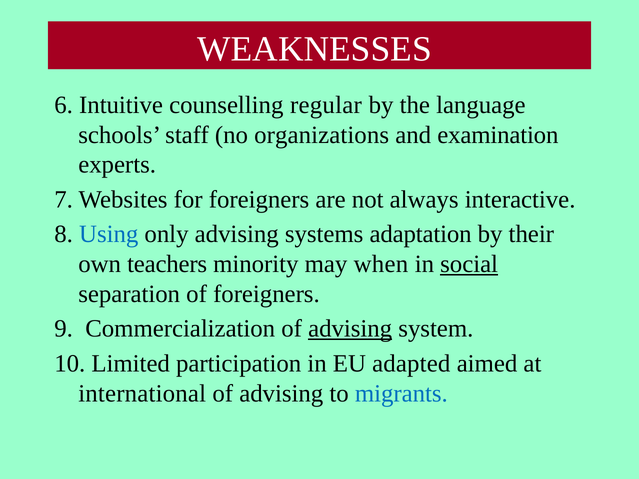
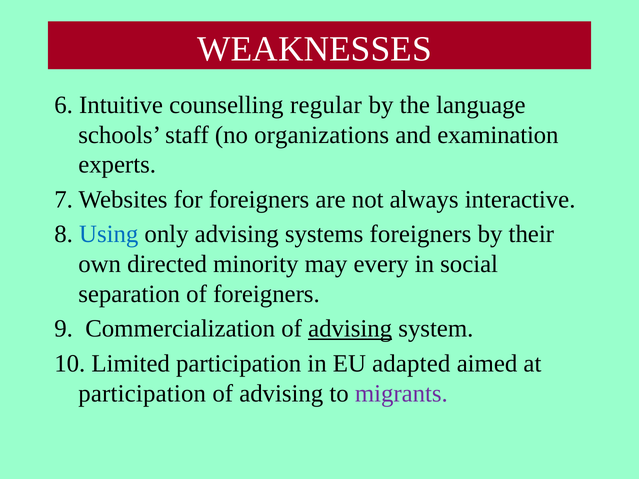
systems adaptation: adaptation -> foreigners (420, 234)
teachers: teachers -> directed (167, 264)
when: when -> every (381, 264)
social underline: present -> none (469, 264)
international: international -> participation (142, 394)
migrants colour: blue -> purple (401, 394)
